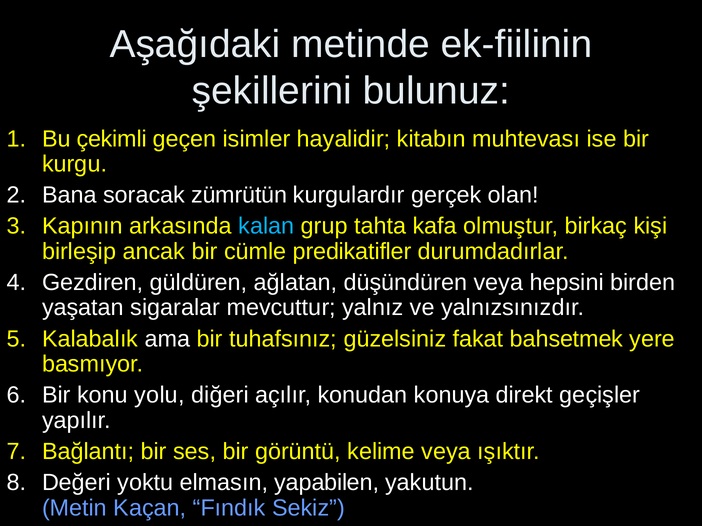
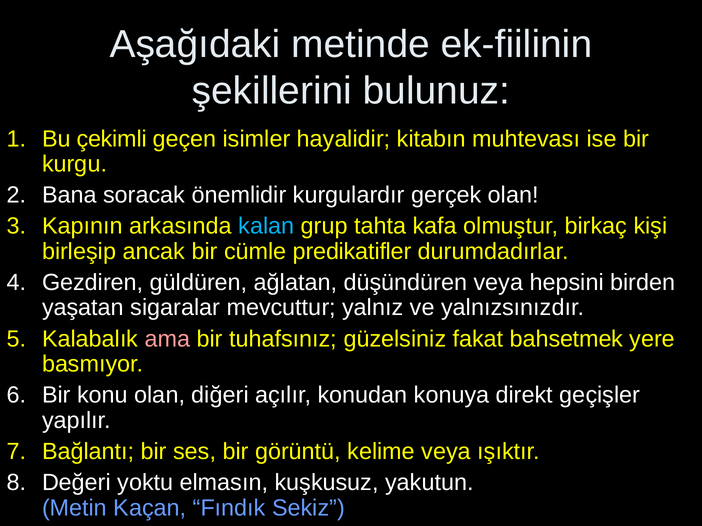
zümrütün: zümrütün -> önemlidir (239, 195)
ama colour: white -> pink (167, 339)
konu yolu: yolu -> olan (160, 396)
yapabilen: yapabilen -> kuşkusuz (327, 483)
